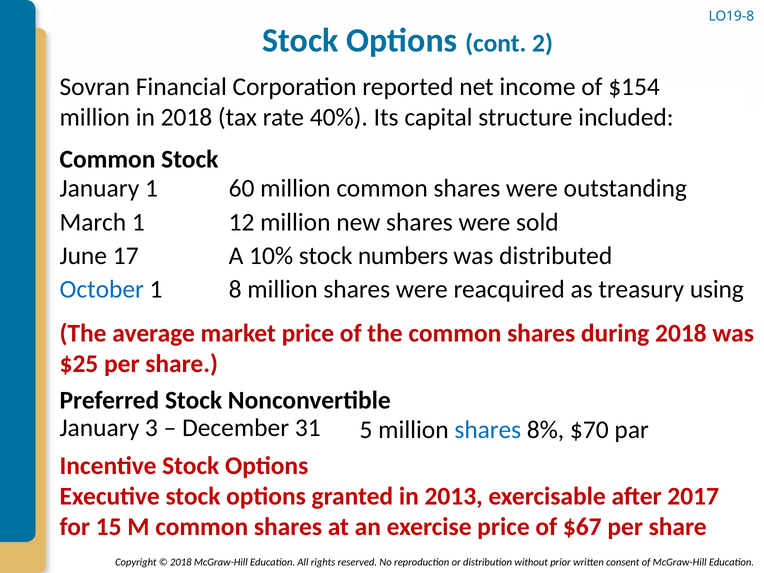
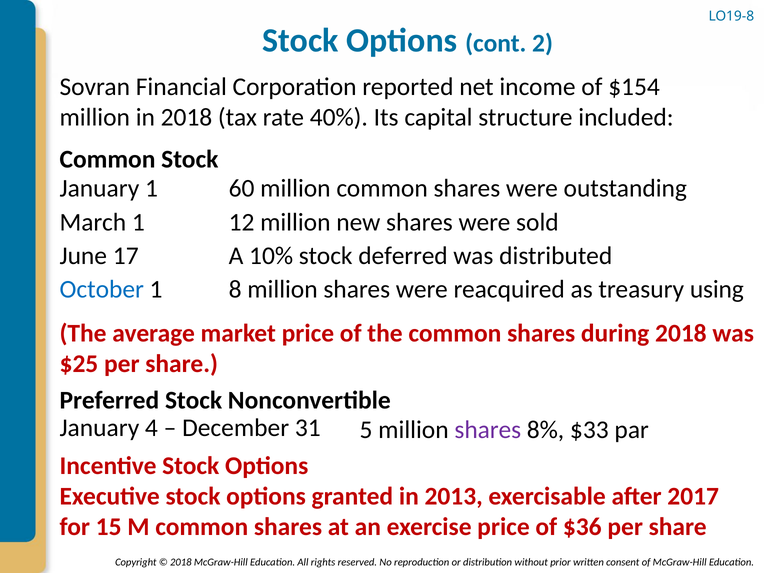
numbers: numbers -> deferred (403, 256)
3: 3 -> 4 (151, 428)
shares colour: blue -> purple (488, 430)
$70: $70 -> $33 (589, 430)
$67: $67 -> $36 (582, 527)
